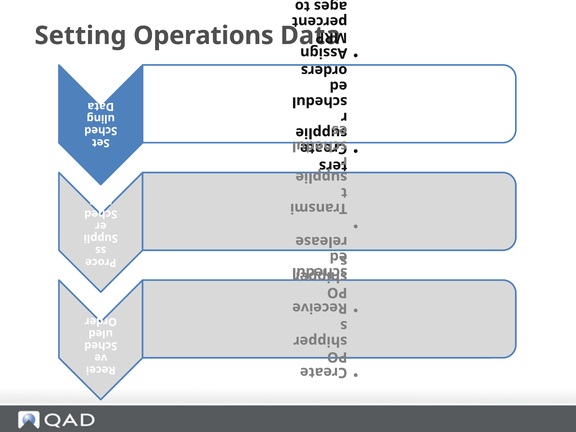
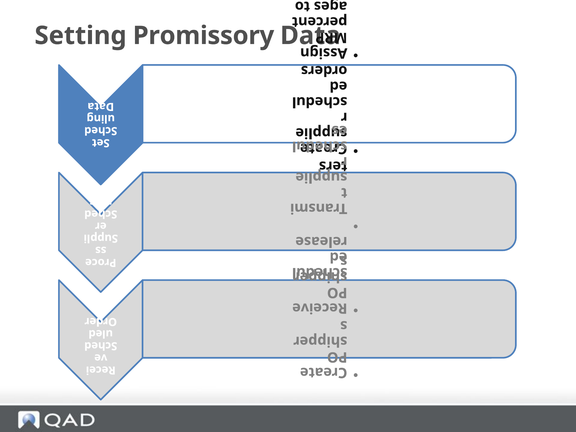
Operations: Operations -> Promissory (203, 36)
